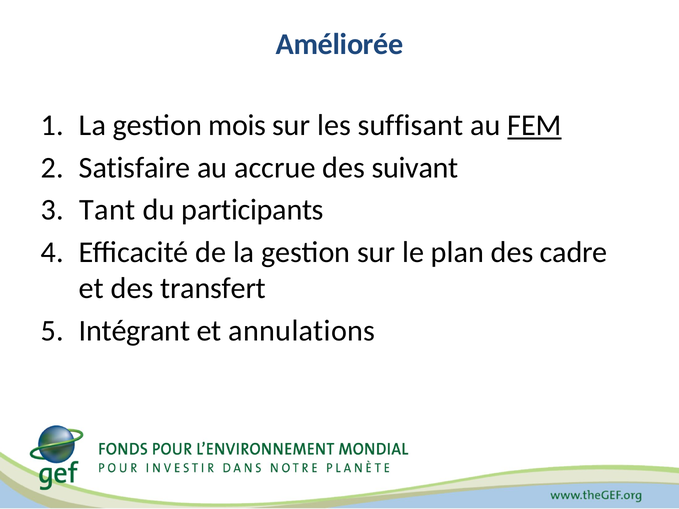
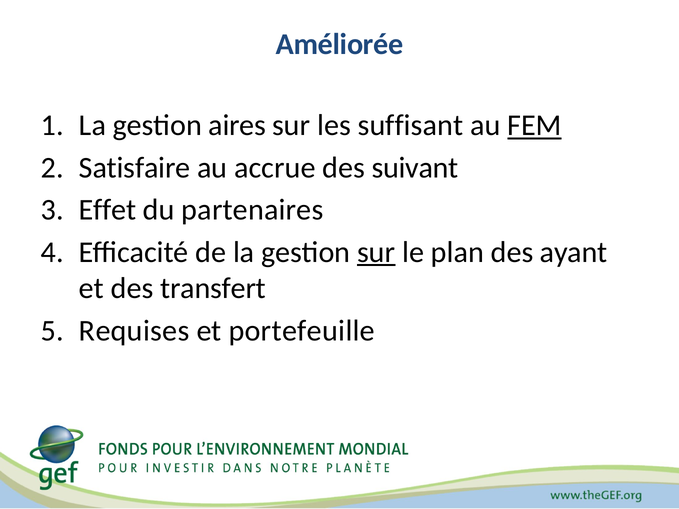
mois: mois -> aires (237, 125)
Tant: Tant -> Effet (108, 210)
participants: participants -> partenaires (252, 210)
sur underline: none -> present (376, 252)
cadre: cadre -> ayant (574, 252)
Intégrant: Intégrant -> Requises (134, 331)
annulations: annulations -> portefeuille (302, 331)
